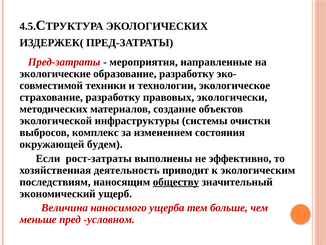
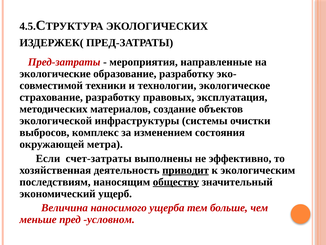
экологически: экологически -> эксплуатация (232, 97)
будем: будем -> метра (105, 144)
рост-затраты: рост-затраты -> счет-затраты (99, 158)
приводит underline: none -> present (186, 170)
